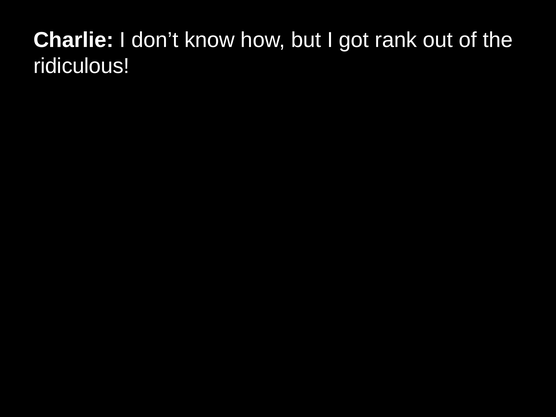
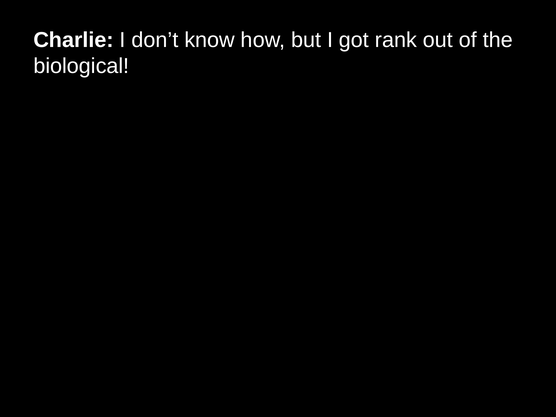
ridiculous: ridiculous -> biological (81, 66)
